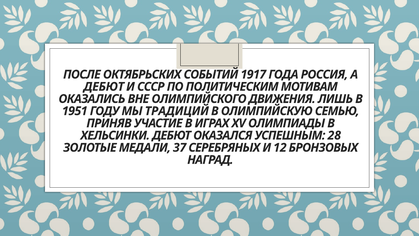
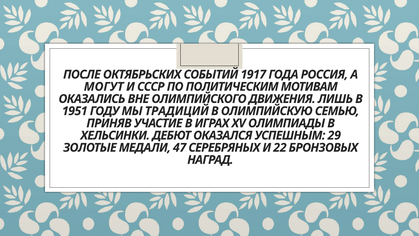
ДЕБЮТ: ДЕБЮТ -> МОГУТ (104, 87)
28: 28 -> 29 (334, 135)
37: 37 -> 47 (180, 147)
12: 12 -> 22 (280, 147)
